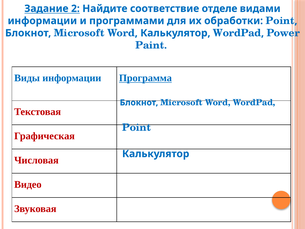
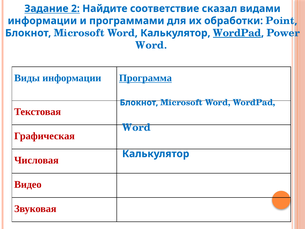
отделе: отделе -> сказал (219, 9)
WordPad underline: none -> present (237, 33)
Paint: Paint -> Word (150, 45)
Point: Point -> Word (136, 127)
